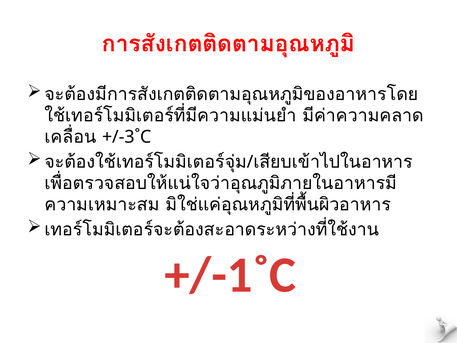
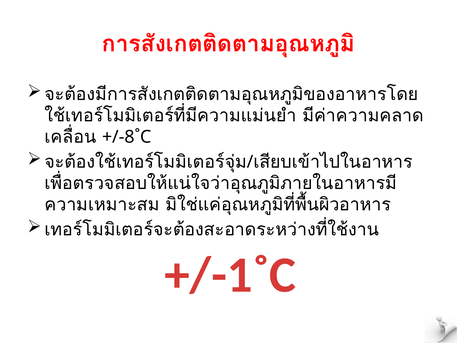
+/-3˚C: +/-3˚C -> +/-8˚C (127, 137)
